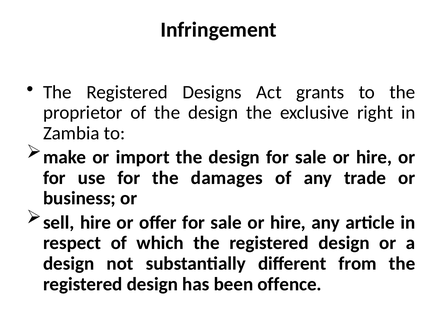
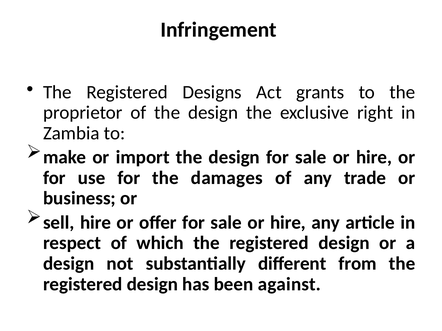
offence: offence -> against (289, 284)
